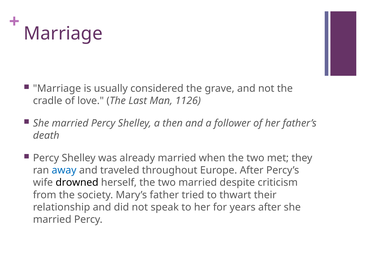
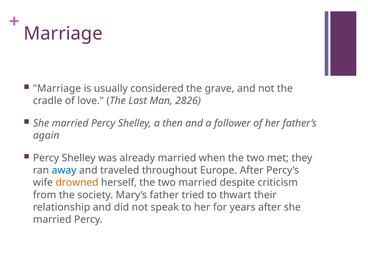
1126: 1126 -> 2826 (188, 101)
death: death -> again (46, 136)
drowned colour: black -> orange (77, 183)
